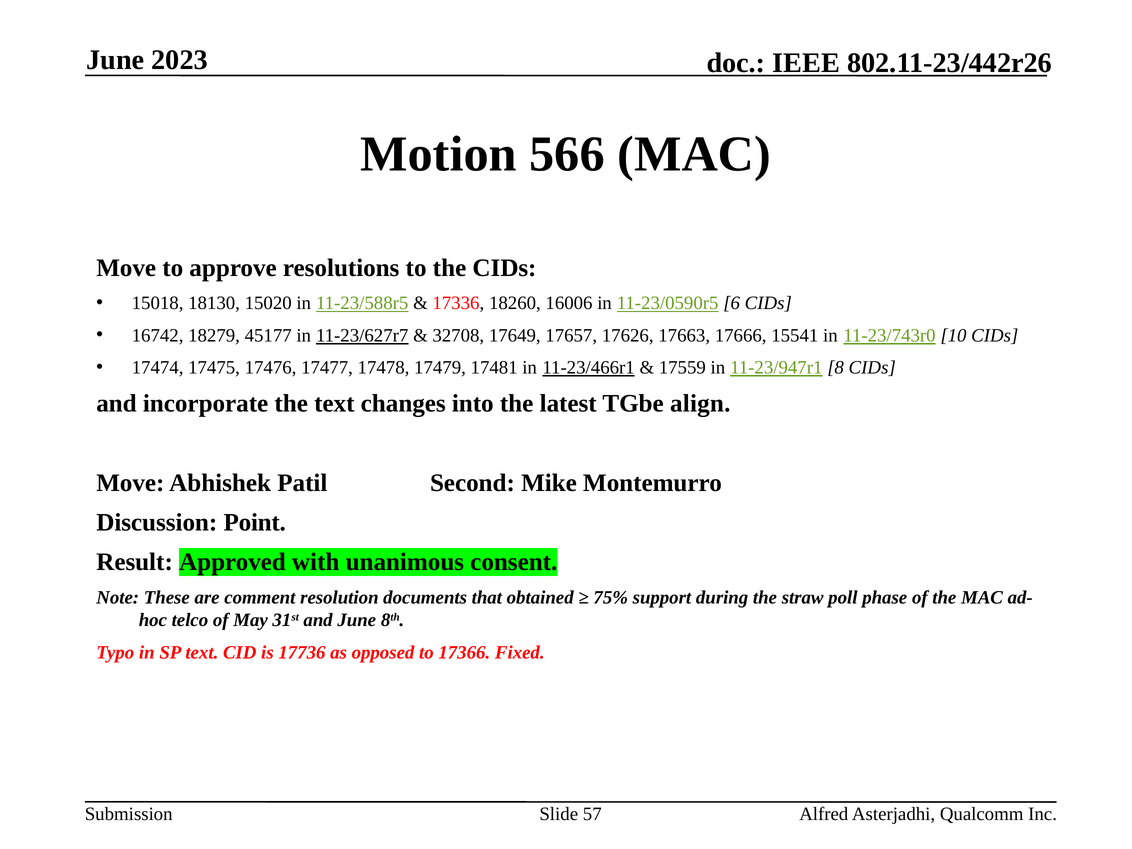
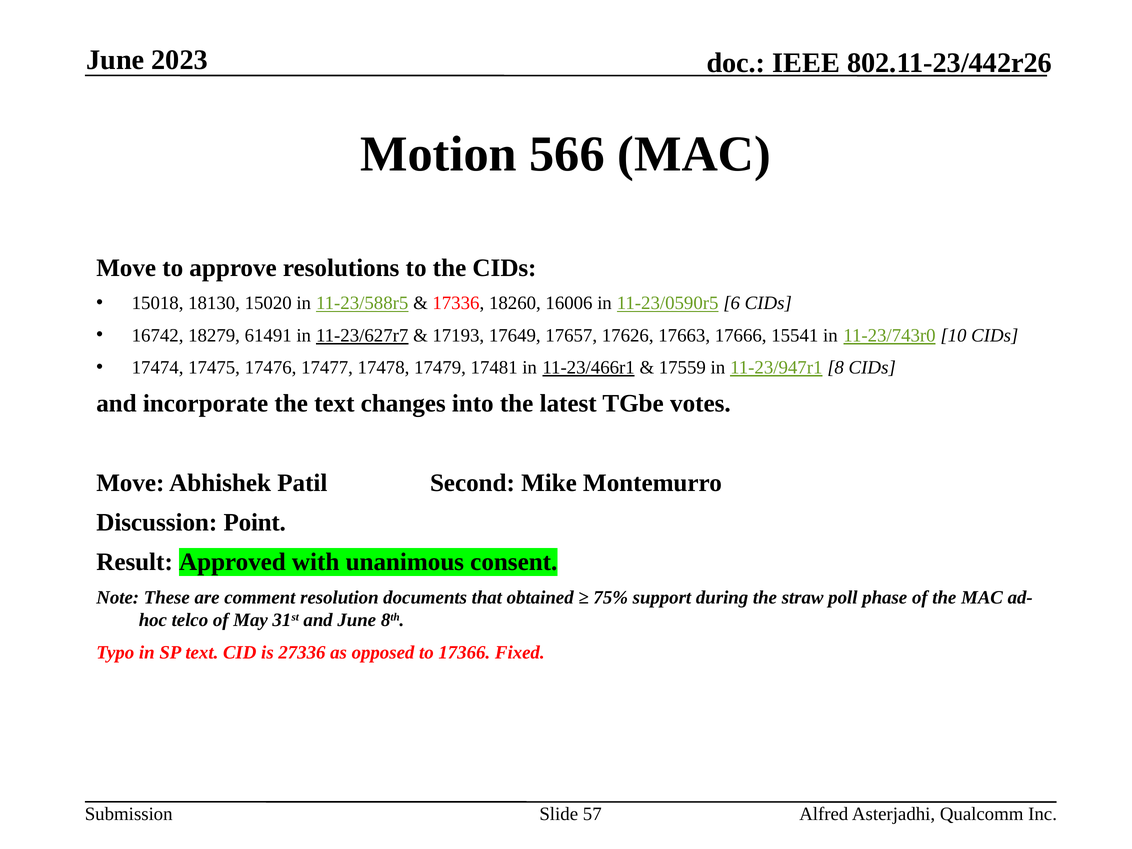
45177: 45177 -> 61491 (268, 335)
32708: 32708 -> 17193 (458, 335)
align: align -> votes (700, 404)
17736: 17736 -> 27336 (302, 652)
